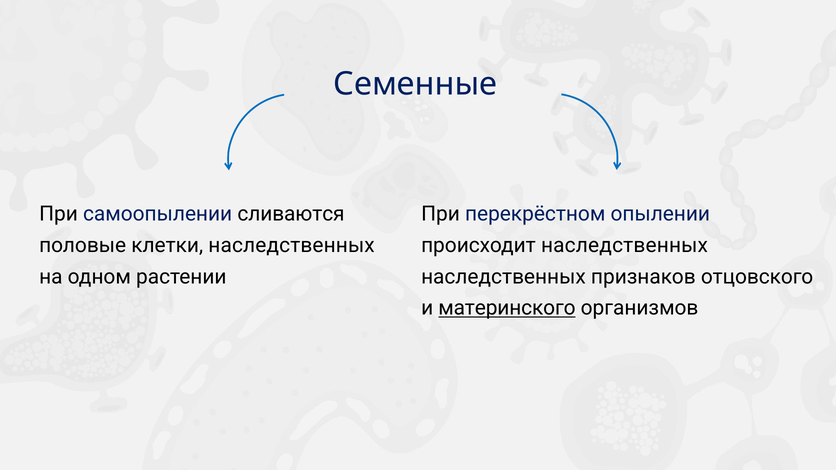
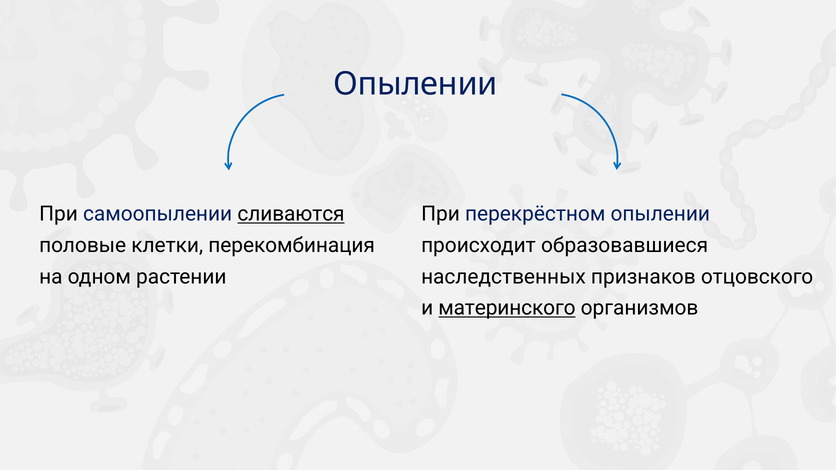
Семенные: Семенные -> Опылении (415, 84)
сливаются underline: none -> present (291, 214)
клетки наследственных: наследственных -> перекомбинация (292, 246)
происходит наследственных: наследственных -> образовавшиеся (625, 246)
